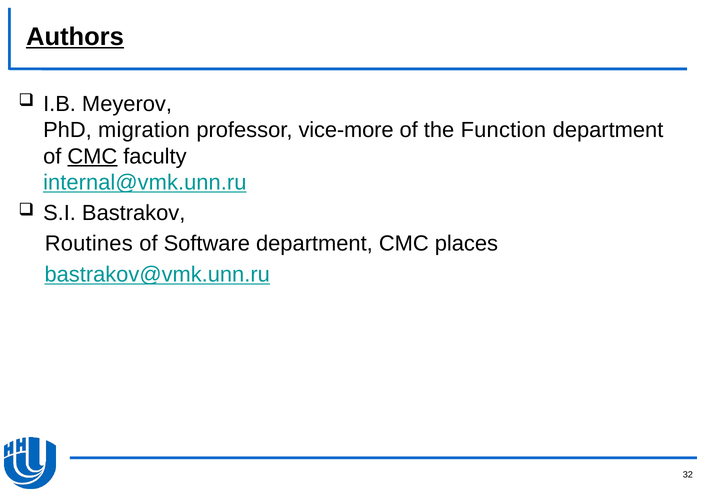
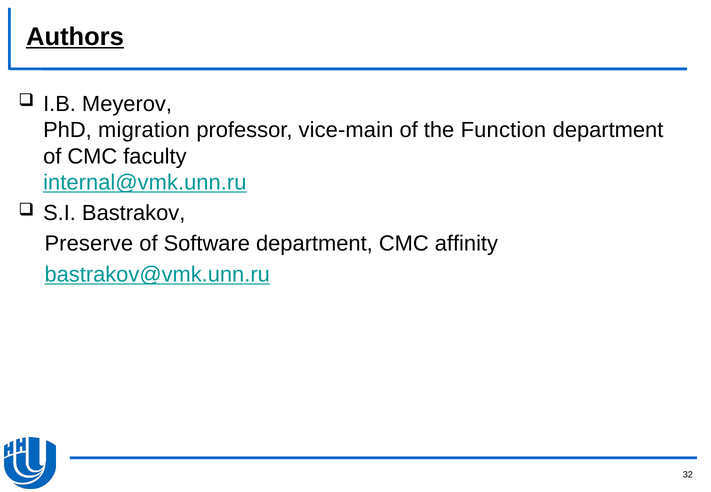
vice-more: vice-more -> vice-main (346, 130)
CMC underline: present -> none (92, 156)
Routines: Routines -> Preserve (89, 244)
places: places -> affinity (466, 244)
